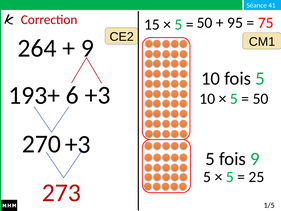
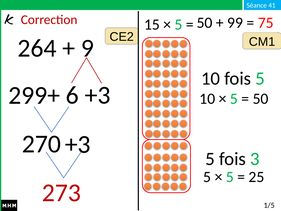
95: 95 -> 99 (235, 23)
193+: 193+ -> 299+ (34, 95)
fois 9: 9 -> 3 (255, 159)
